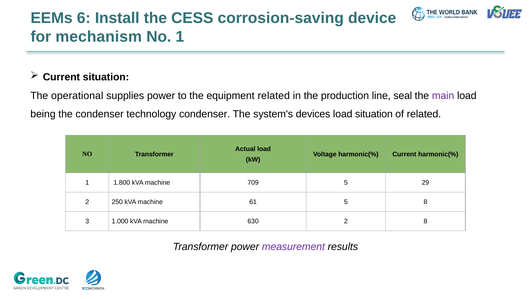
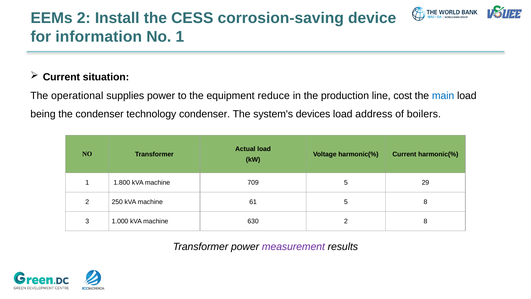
EEMs 6: 6 -> 2 (84, 18)
mechanism: mechanism -> information (99, 37)
equipment related: related -> reduce (274, 96)
seal: seal -> cost (403, 96)
main colour: purple -> blue (443, 96)
load situation: situation -> address (374, 114)
of related: related -> boilers (424, 114)
